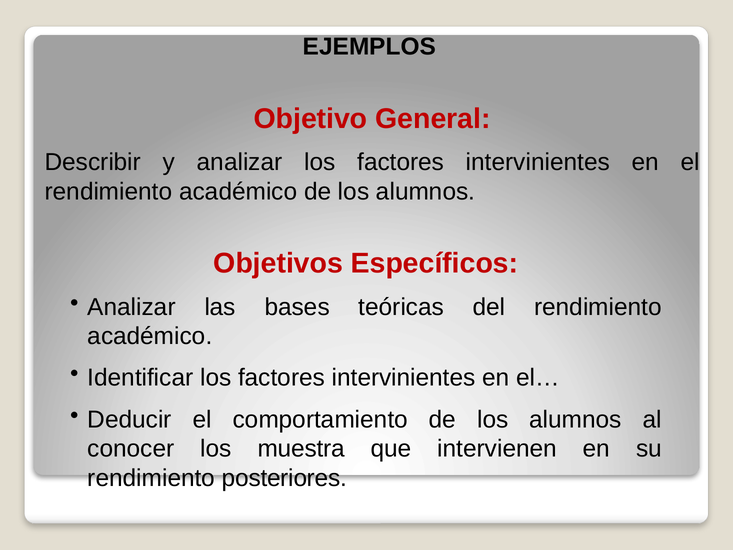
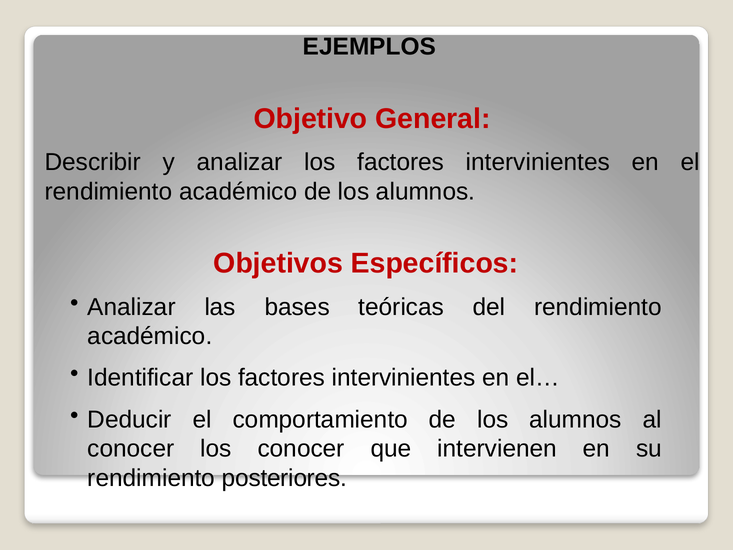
los muestra: muestra -> conocer (301, 449)
